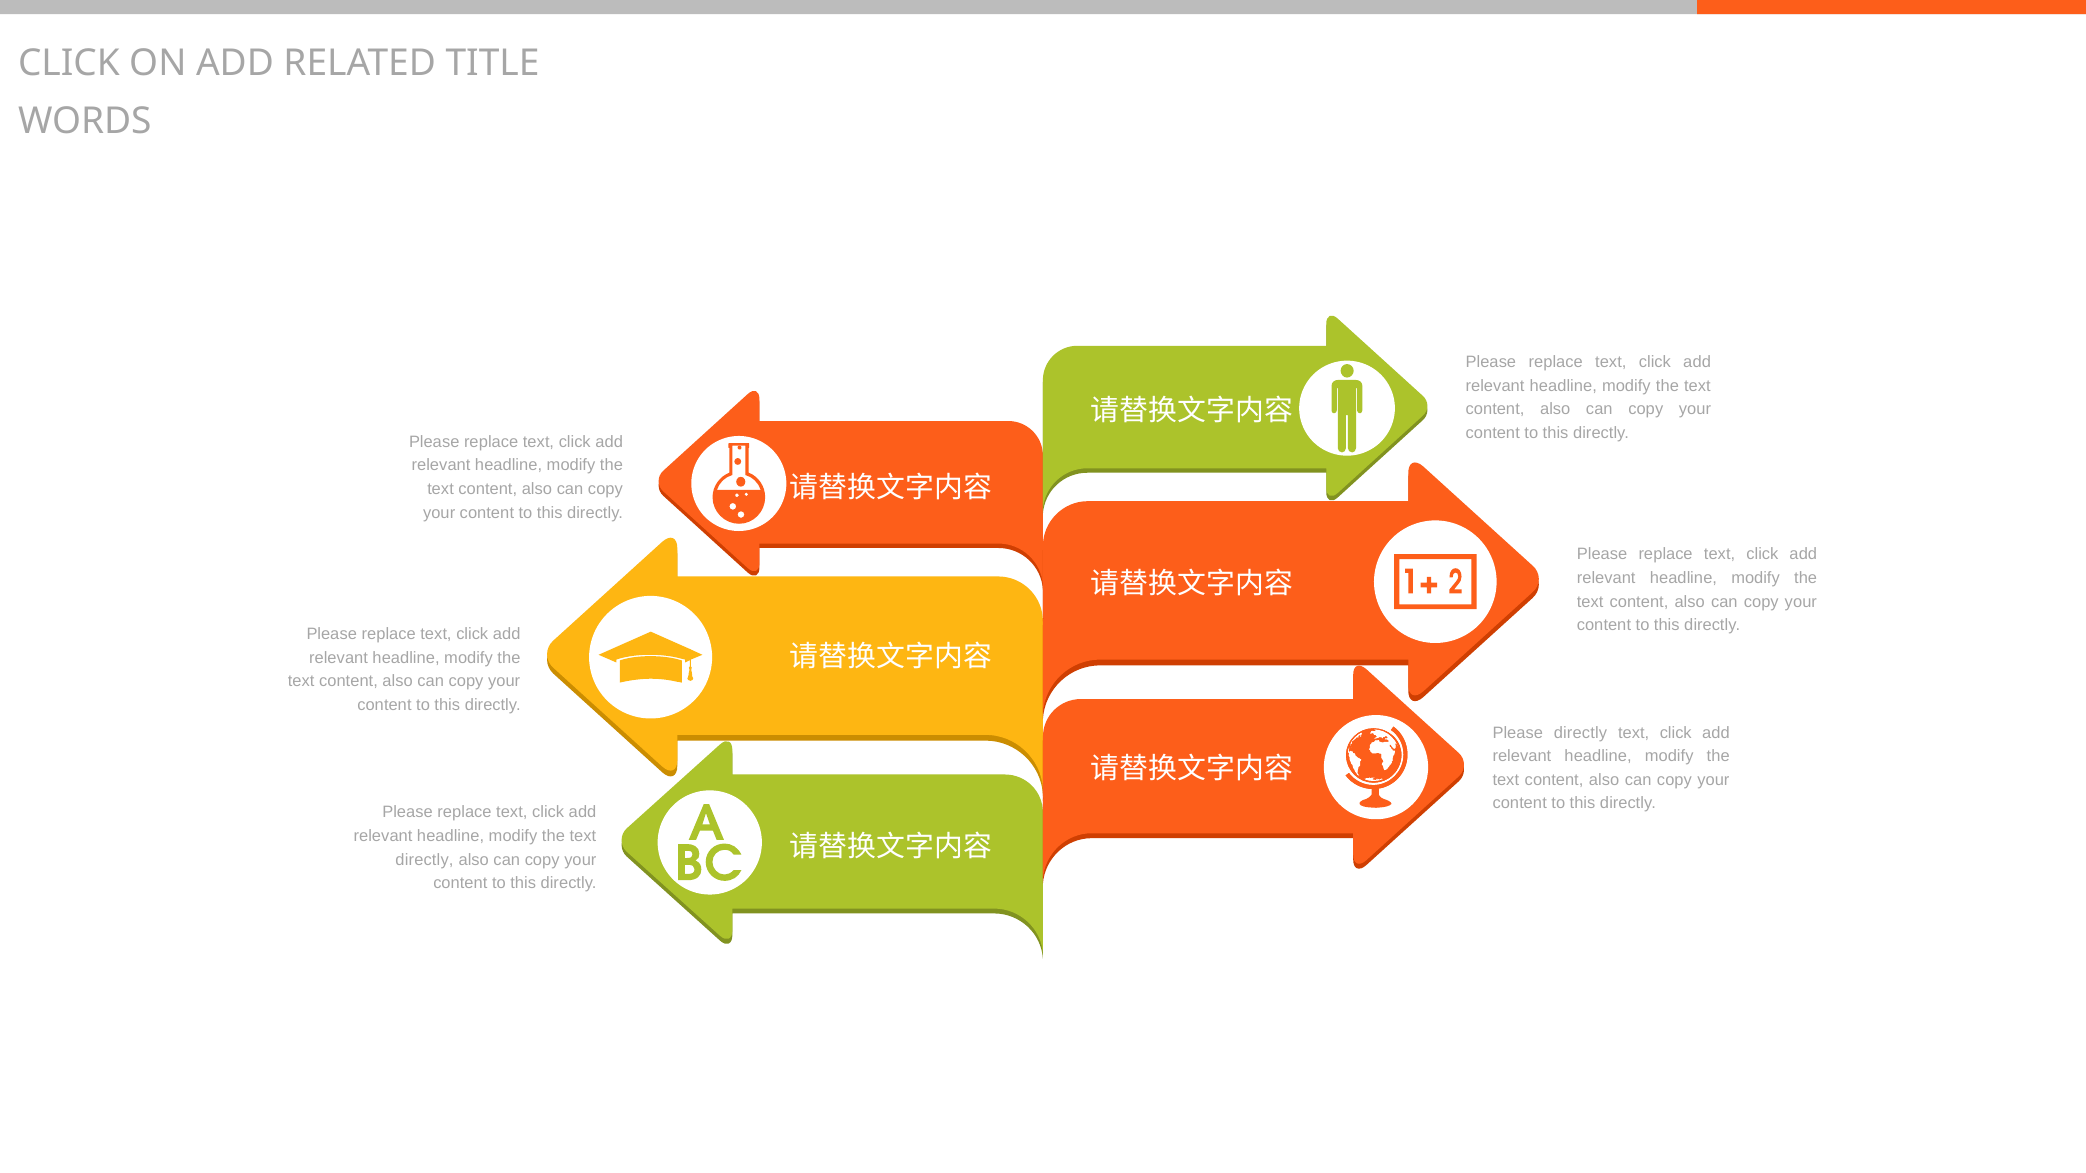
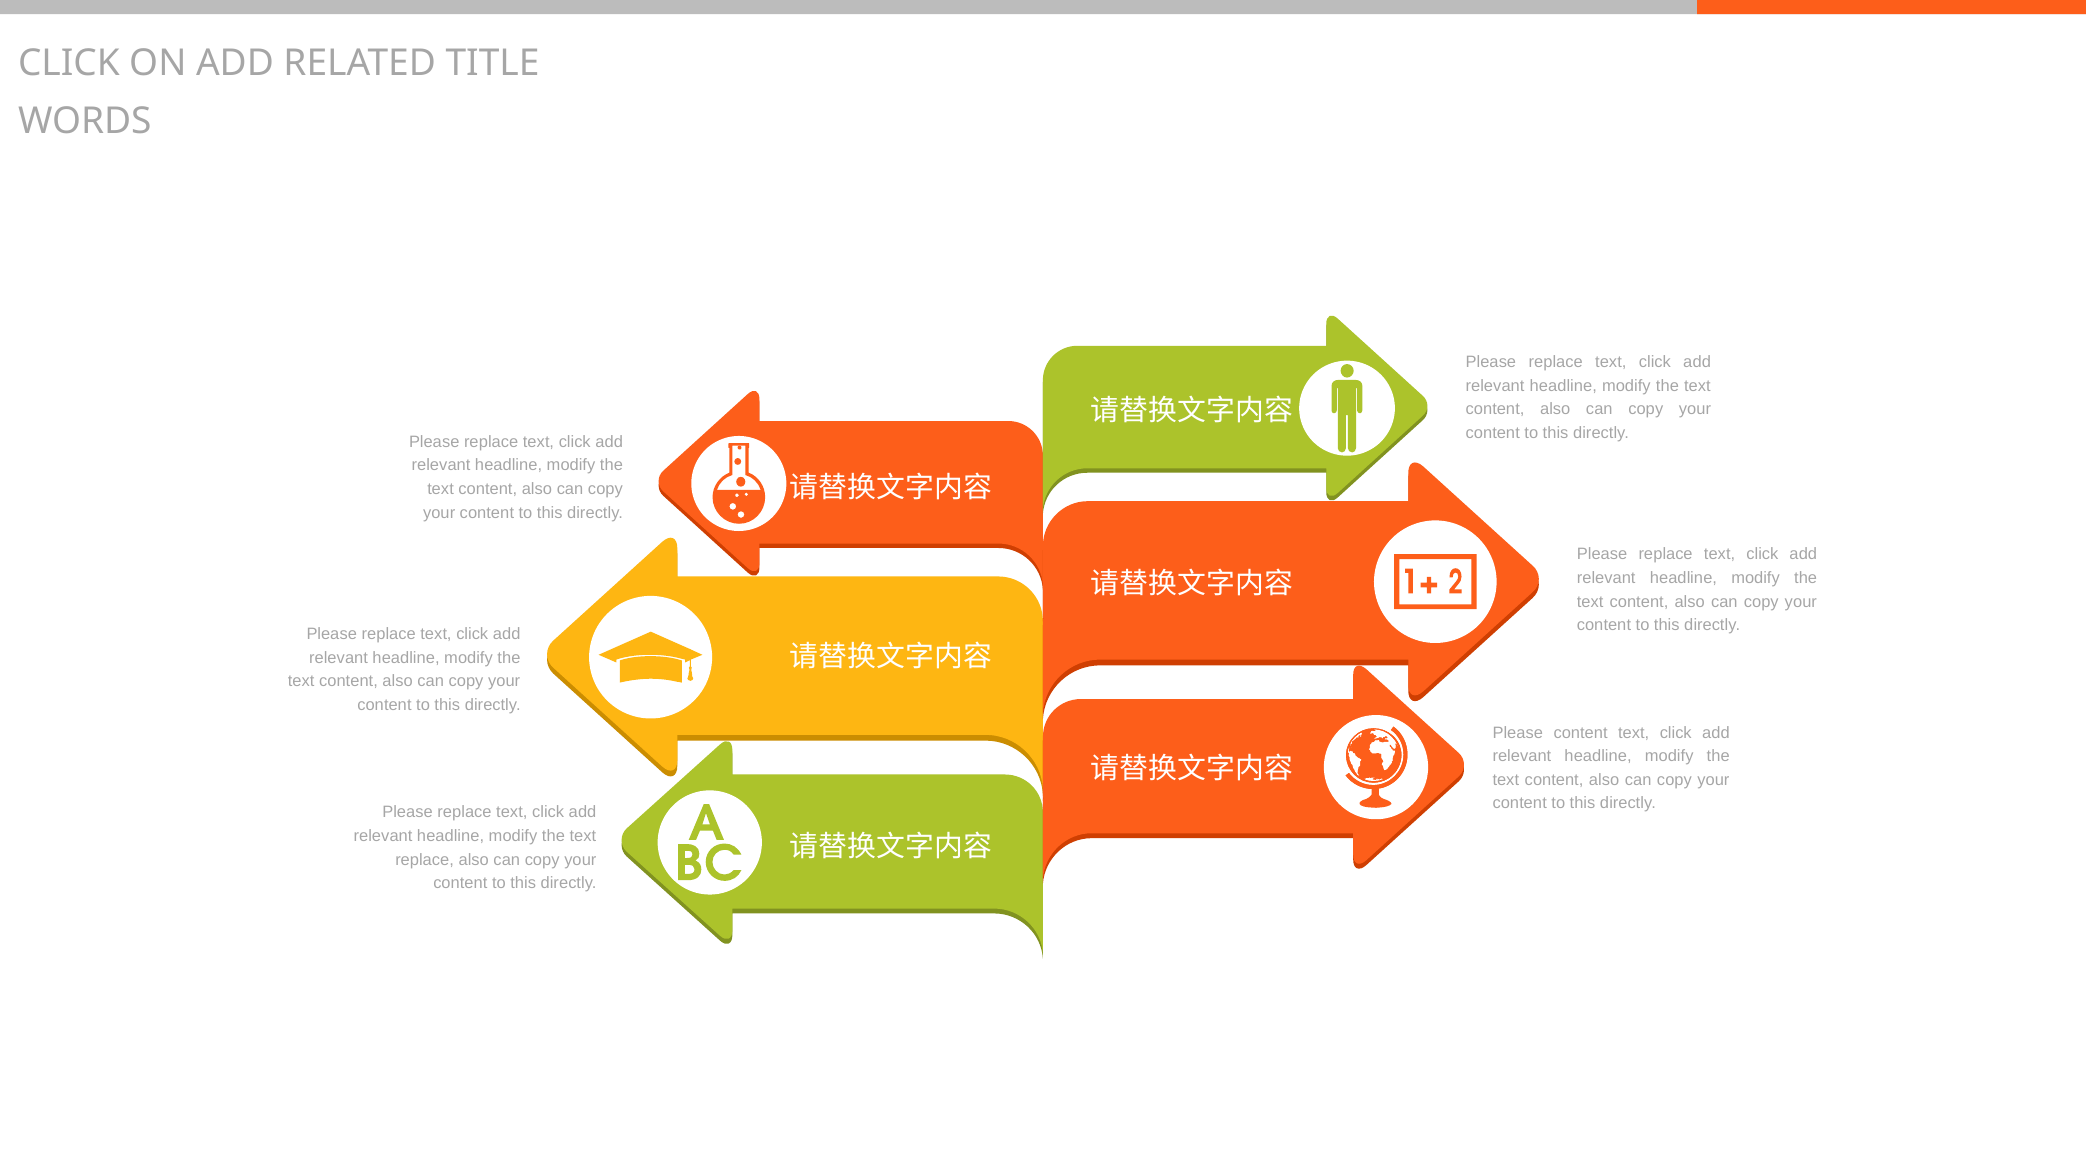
Please directly: directly -> content (1581, 733)
directly: directly -> replace (425, 860)
